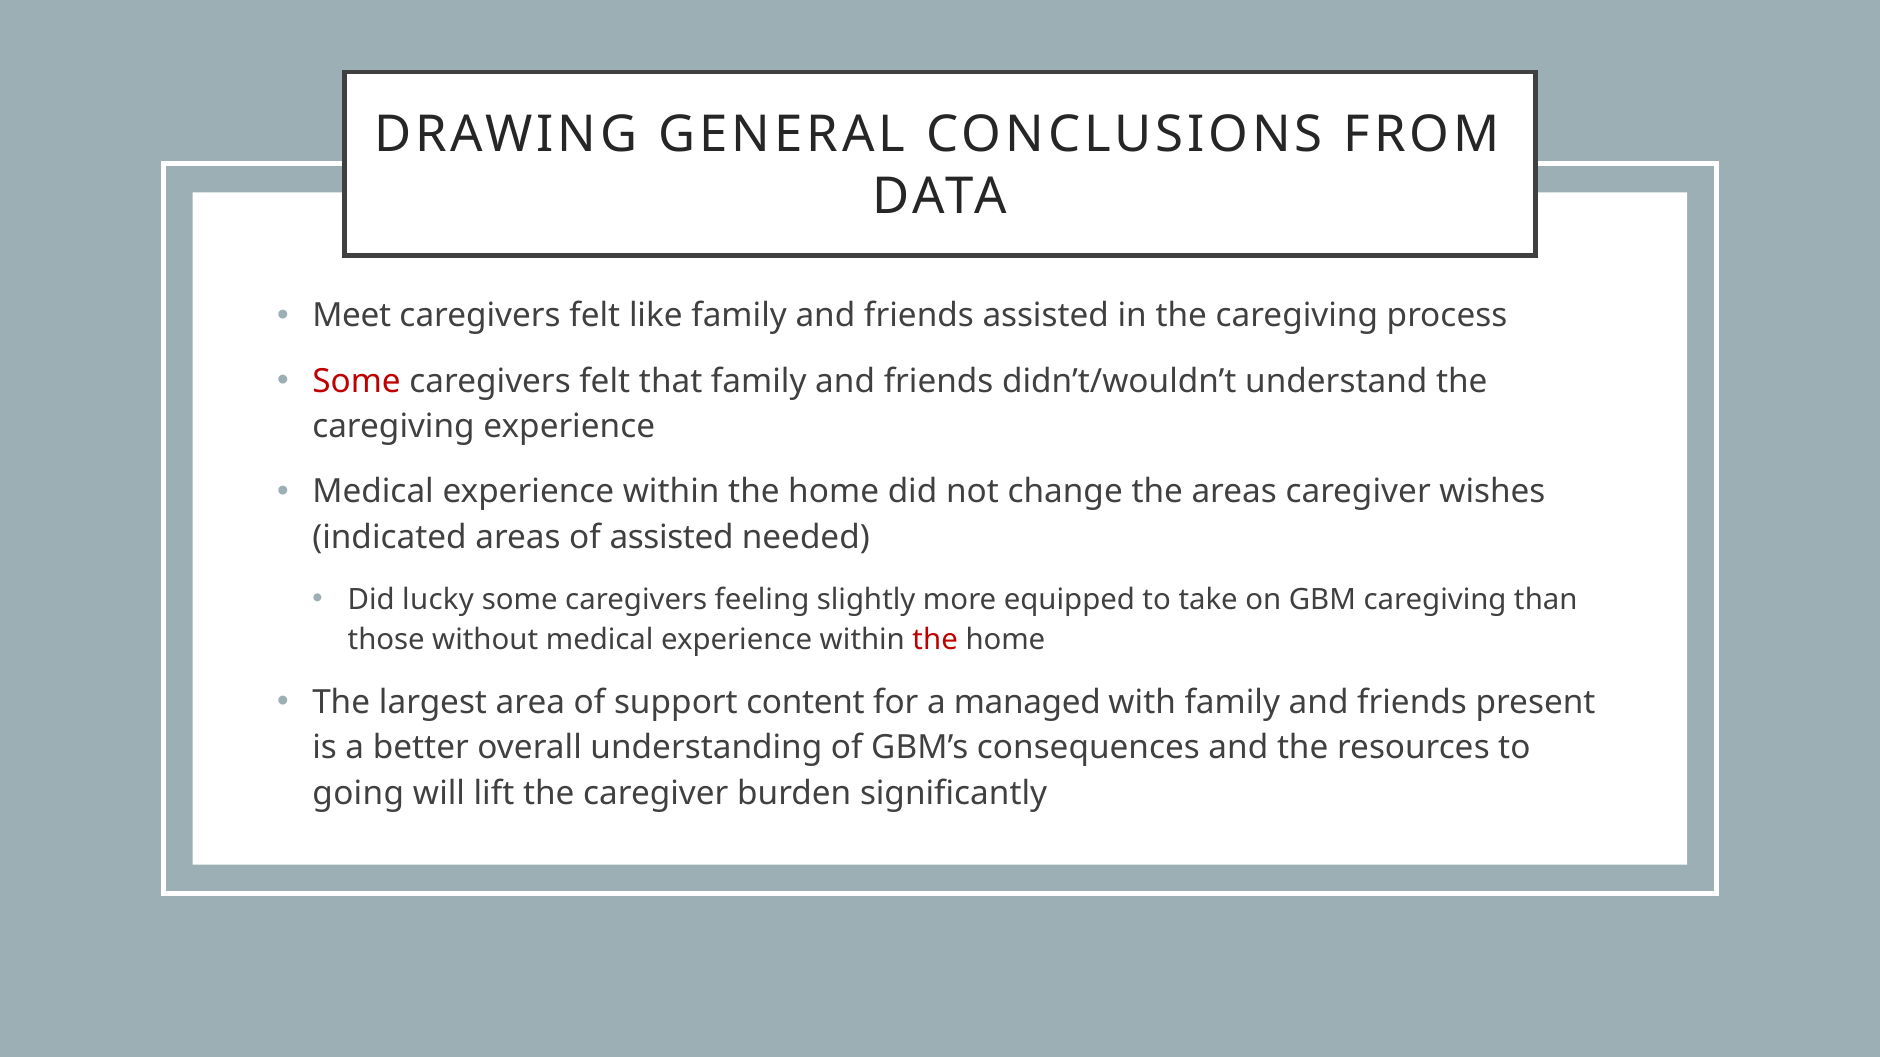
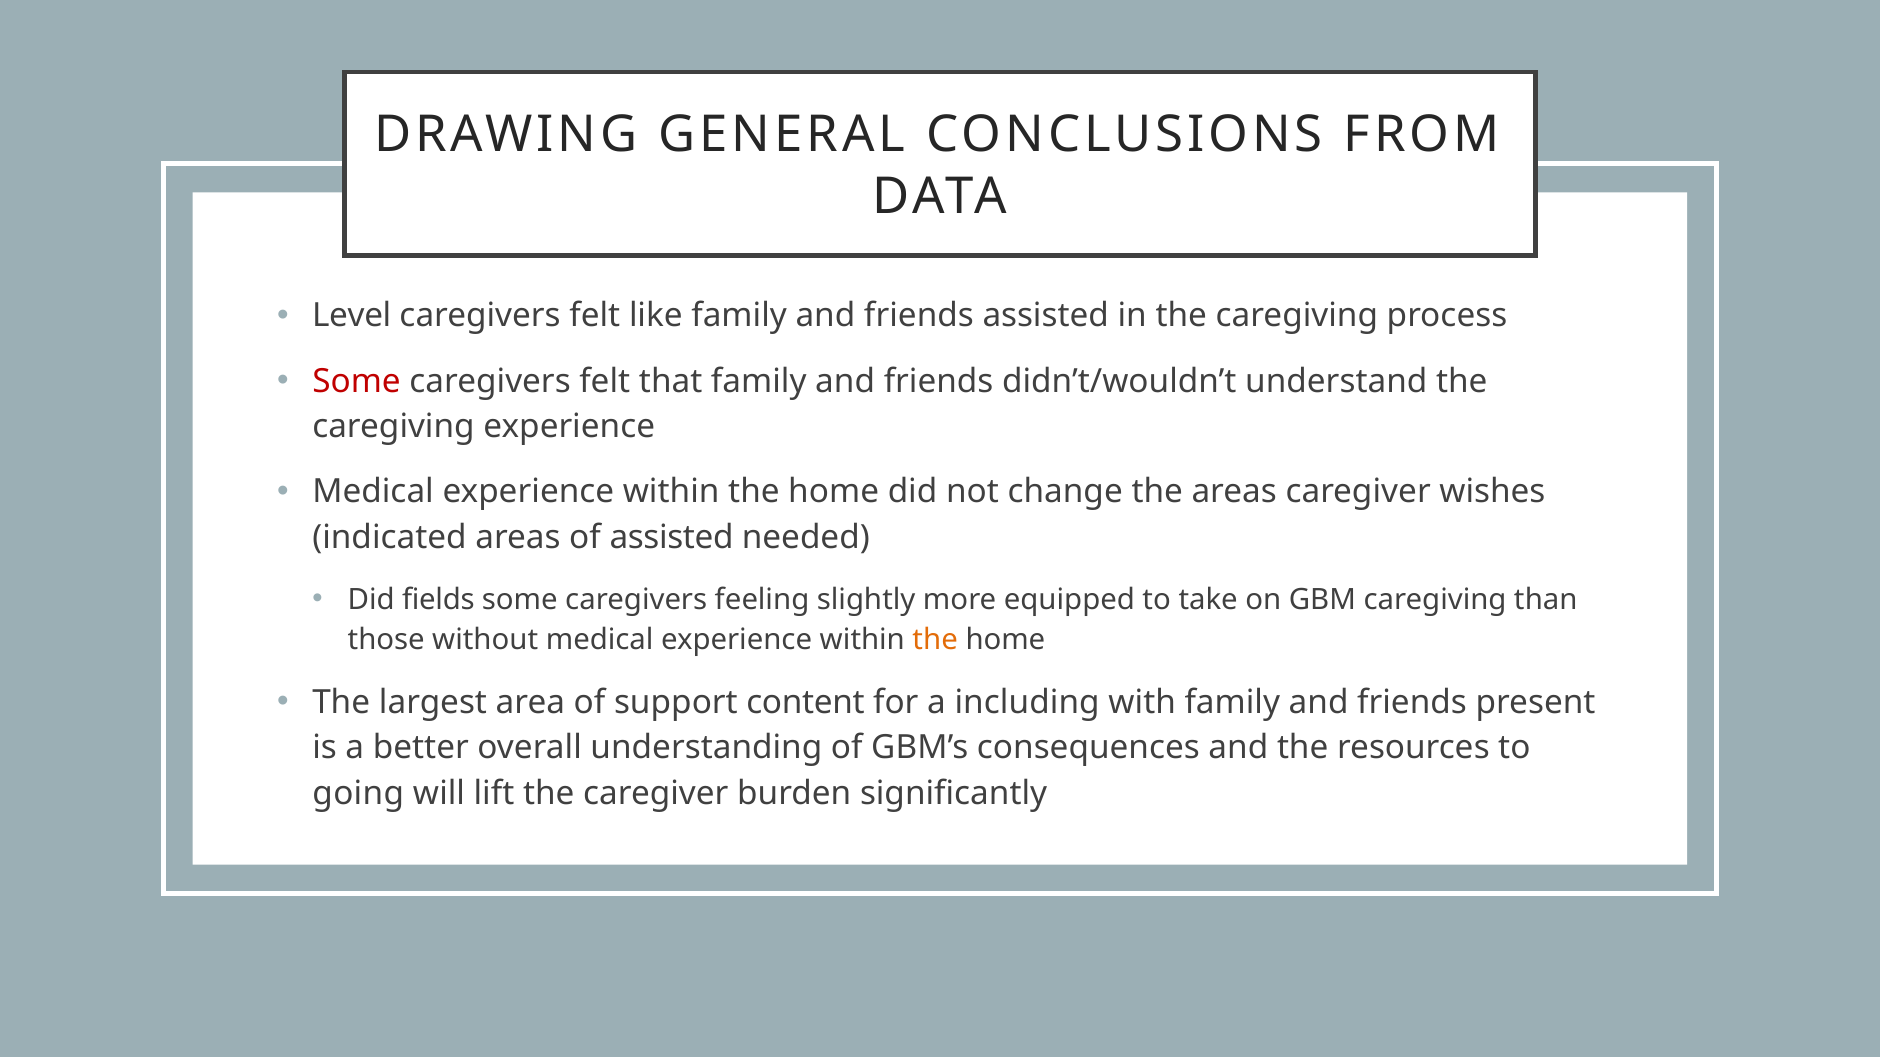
Meet: Meet -> Level (352, 316)
lucky: lucky -> fields (438, 600)
the colour: red -> orange (935, 640)
managed: managed -> including (1027, 703)
